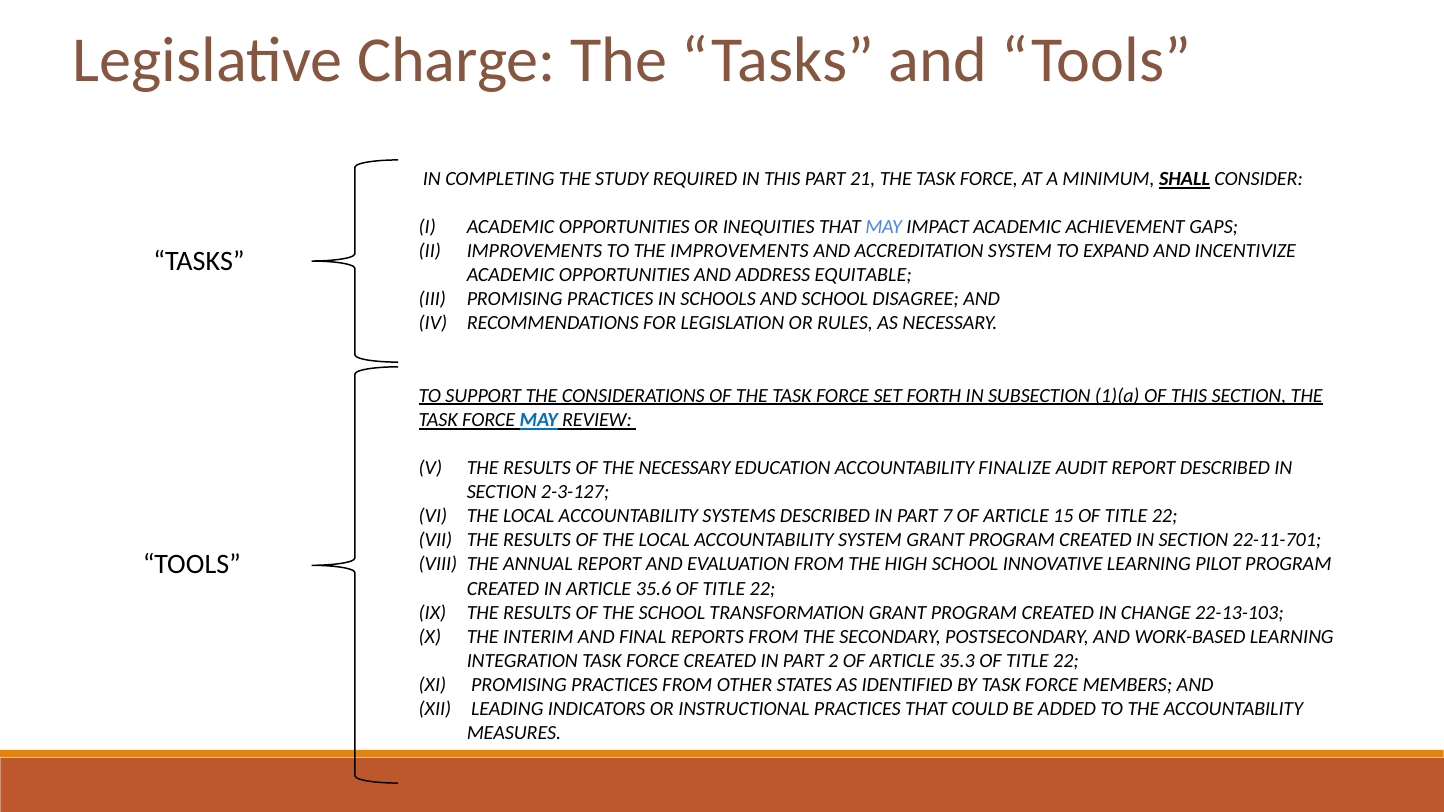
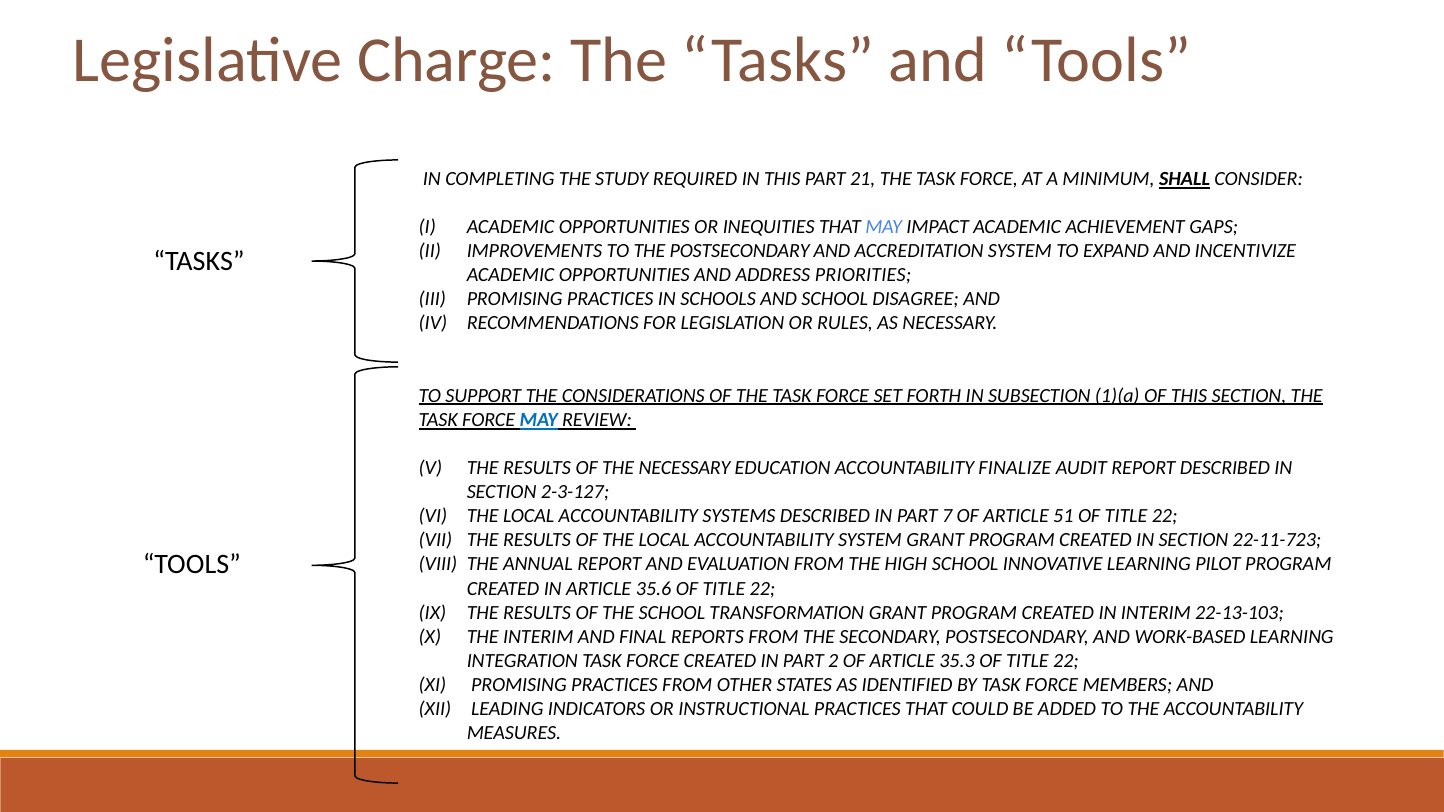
THE IMPROVEMENTS: IMPROVEMENTS -> POSTSECONDARY (740, 251)
EQUITABLE: EQUITABLE -> PRIORITIES (863, 275)
15: 15 -> 51 (1063, 516)
22-11-701: 22-11-701 -> 22-11-723 (1277, 540)
IN CHANGE: CHANGE -> INTERIM (1156, 613)
